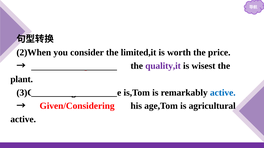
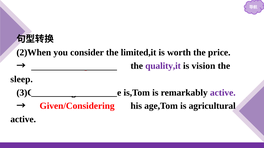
wisest: wisest -> vision (203, 66)
plant: plant -> sleep (22, 79)
active colour: blue -> purple (223, 93)
